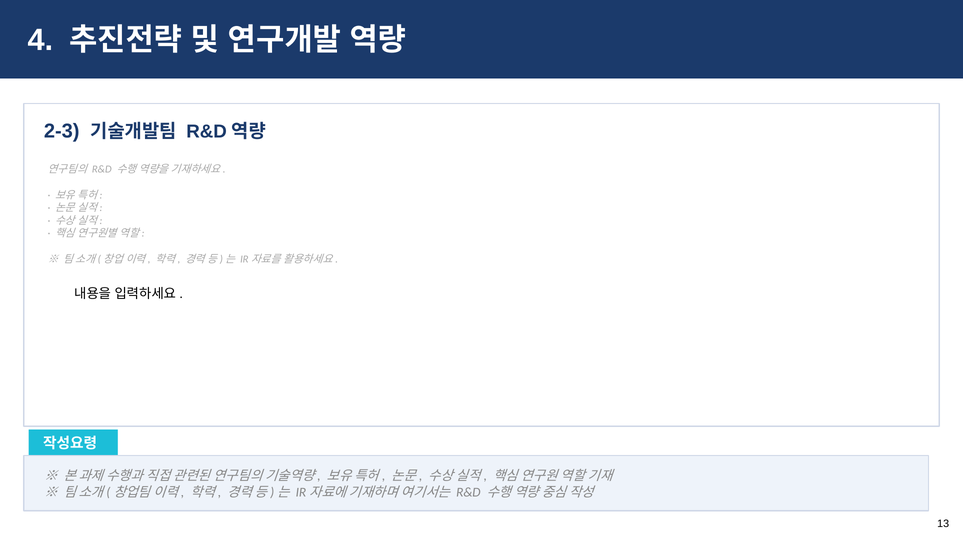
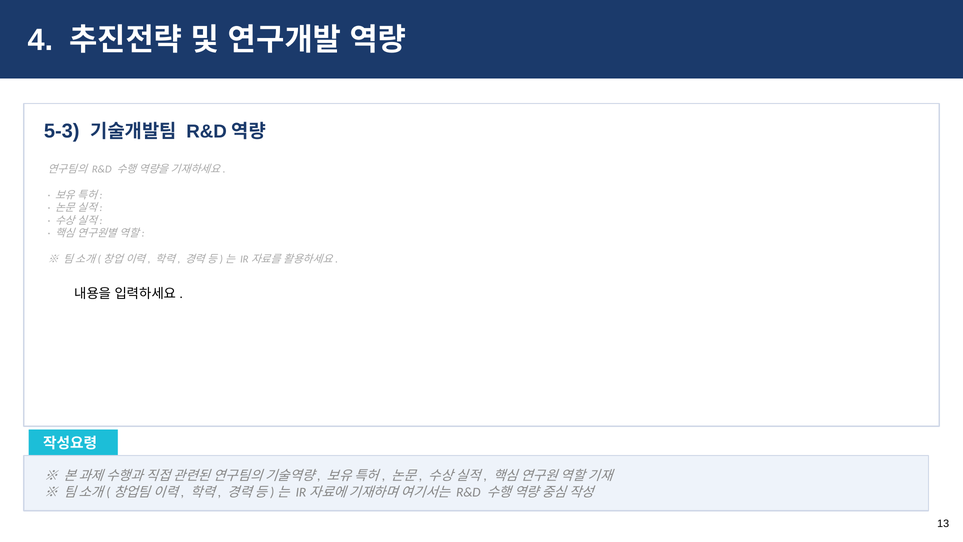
2-3: 2-3 -> 5-3 (62, 131)
